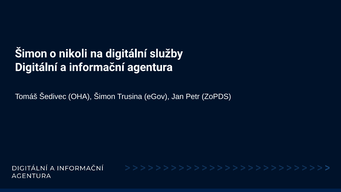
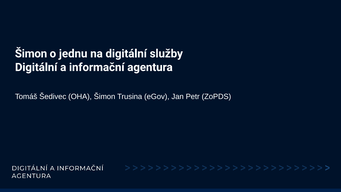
nikoli: nikoli -> jednu (73, 54)
